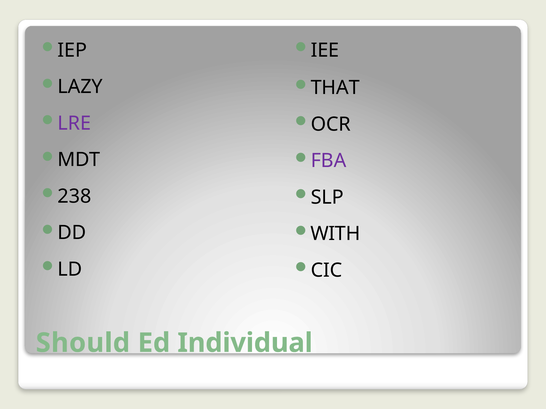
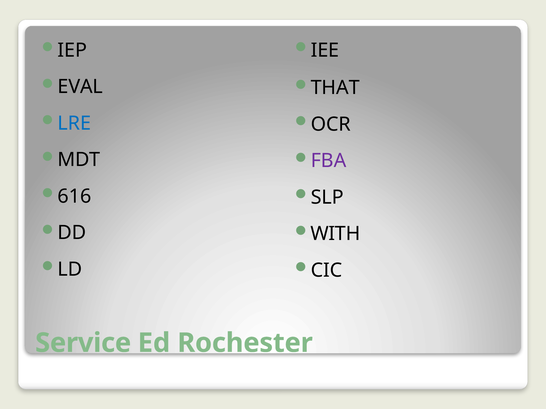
LAZY: LAZY -> EVAL (80, 87)
LRE colour: purple -> blue (74, 123)
238: 238 -> 616 (74, 197)
Should: Should -> Service (83, 343)
Individual: Individual -> Rochester (245, 343)
